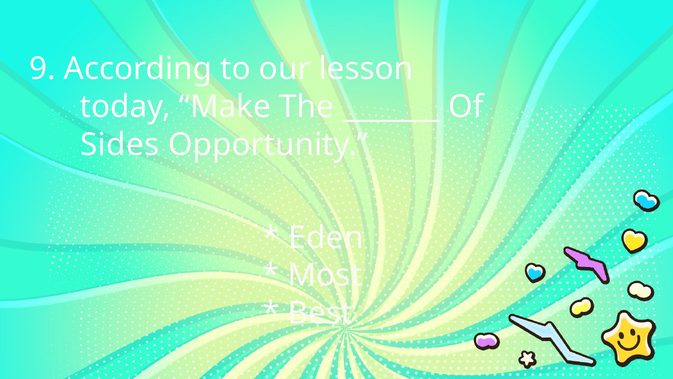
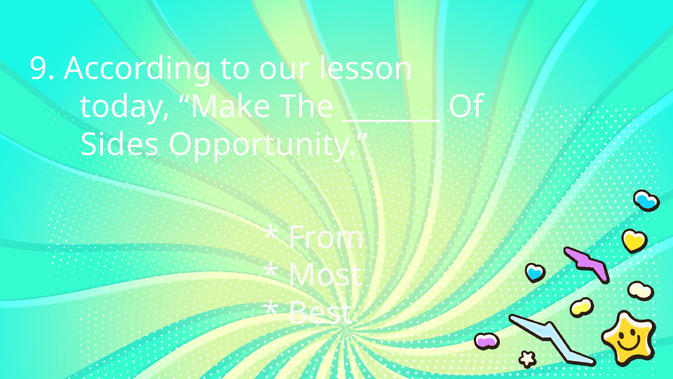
Eden: Eden -> From (326, 237)
